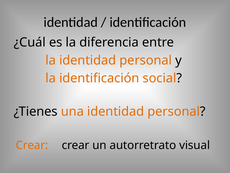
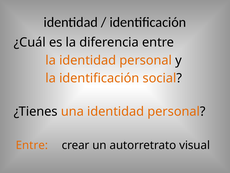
Crear: Crear -> Entre (32, 145)
